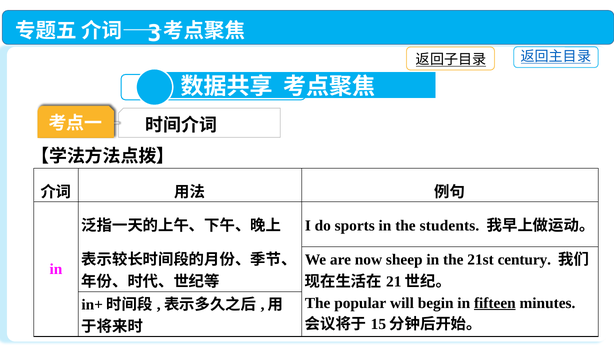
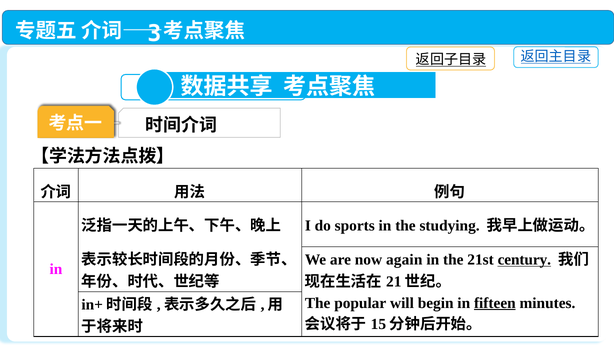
students: students -> studying (450, 226)
sheep: sheep -> again (404, 260)
century underline: none -> present (524, 260)
